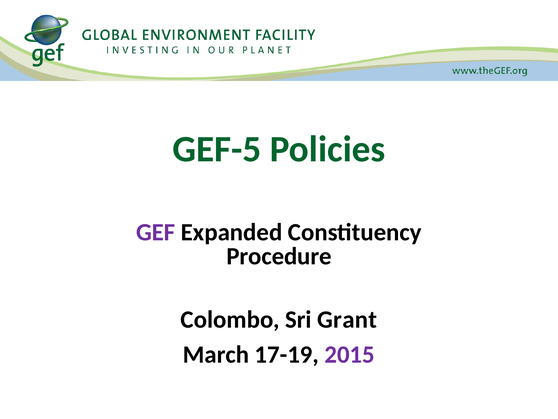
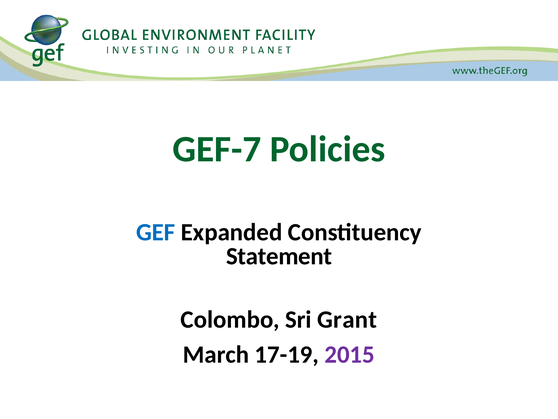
GEF-5: GEF-5 -> GEF-7 (217, 149)
GEF colour: purple -> blue (156, 232)
Procedure: Procedure -> Statement (279, 256)
